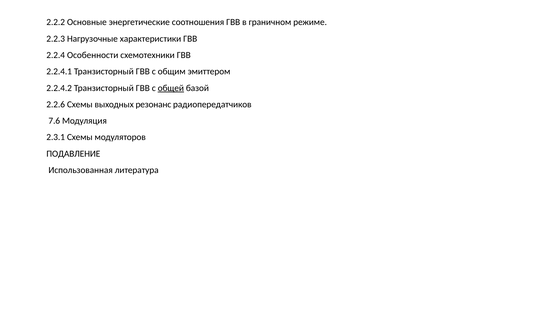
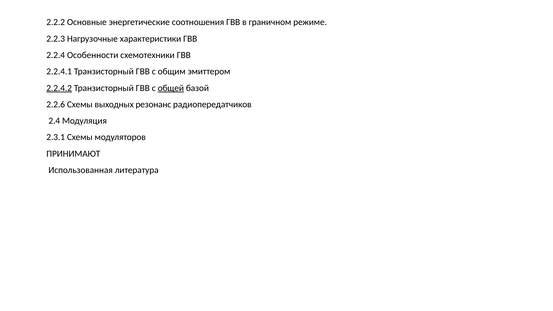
2.2.4.2 underline: none -> present (59, 88)
7.6: 7.6 -> 2.4 (54, 121)
ПОДАВЛЕНИЕ: ПОДАВЛЕНИЕ -> ПРИНИМАЮТ (73, 154)
